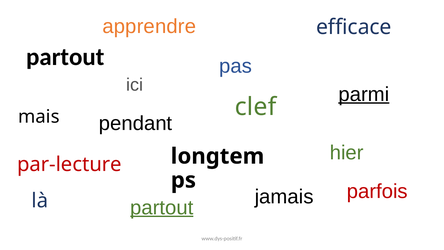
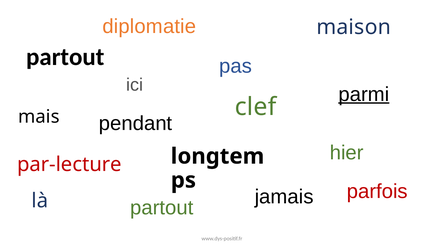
apprendre: apprendre -> diplomatie (149, 26)
efficace: efficace -> maison (354, 27)
partout underline: present -> none (162, 207)
